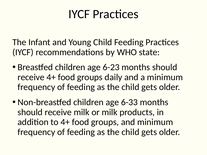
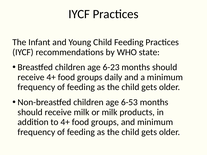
6-33: 6-33 -> 6-53 (129, 102)
